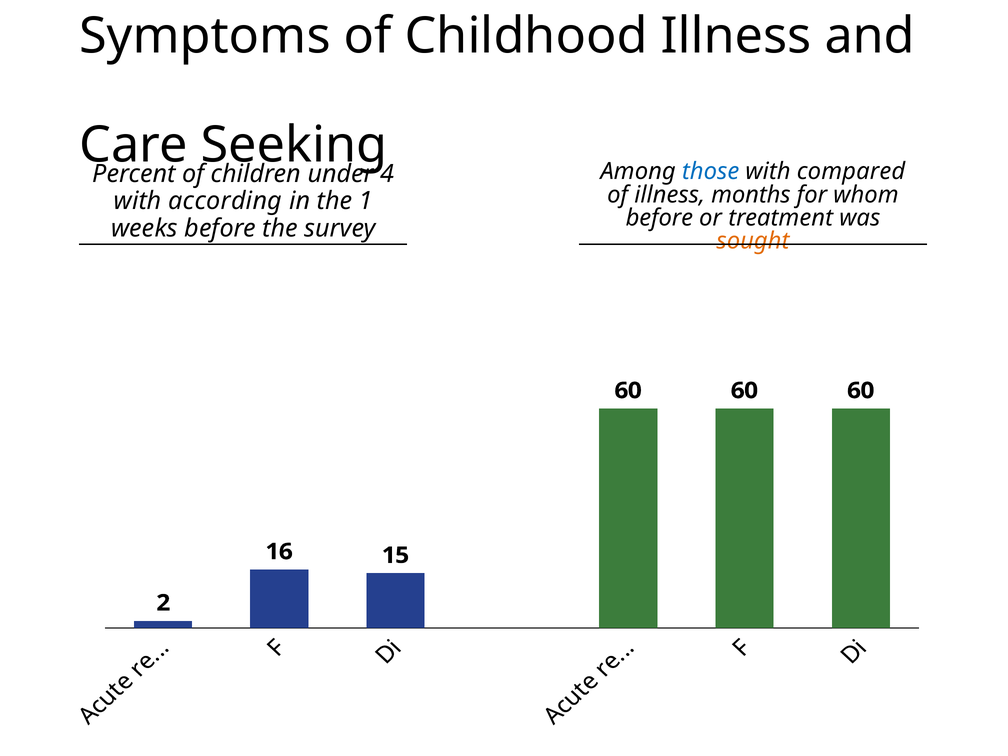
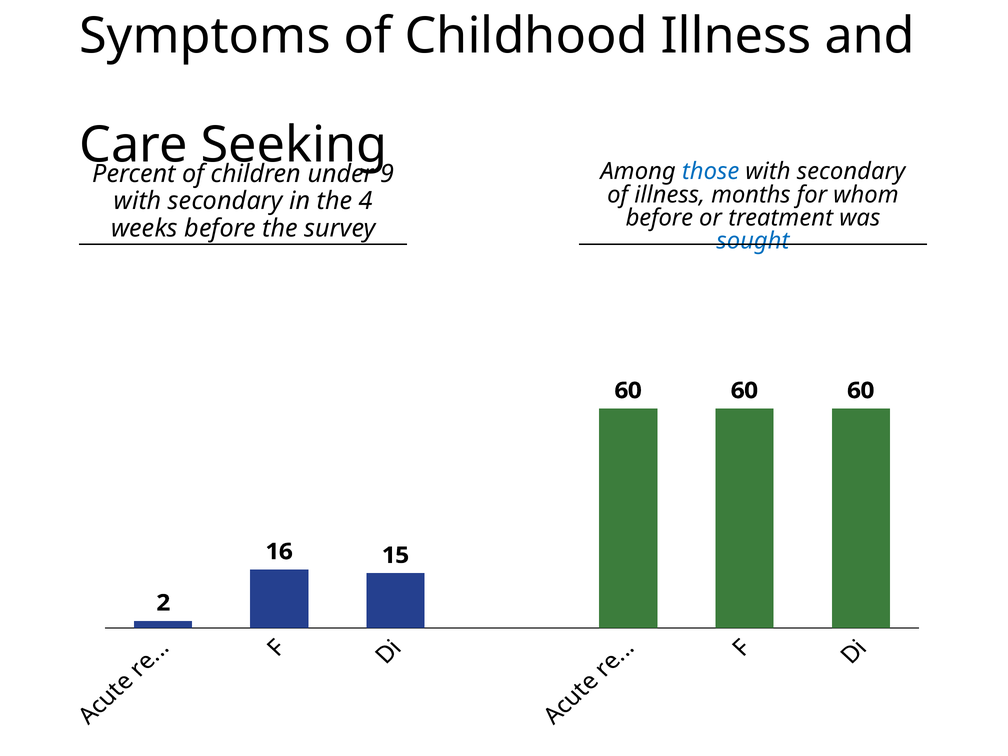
compared: compared -> secondary (851, 172)
4: 4 -> 9 (387, 174)
according: according -> secondary (225, 201)
1: 1 -> 4 (366, 201)
sought colour: orange -> blue (753, 241)
